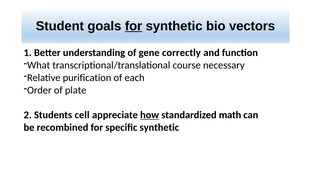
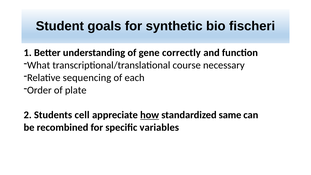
for underline: present -> none (134, 26)
vectors: vectors -> fischeri (252, 26)
purification: purification -> sequencing (87, 78)
math: math -> same (230, 115)
specific synthetic: synthetic -> variables (159, 127)
